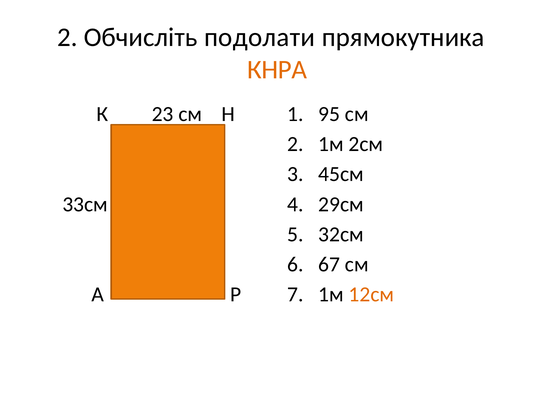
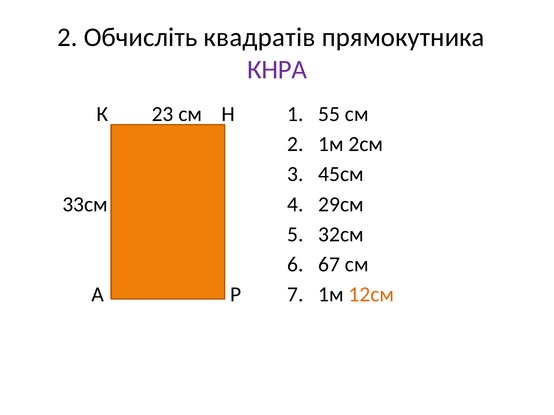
подолати: подолати -> квадратів (259, 37)
КНРА colour: orange -> purple (277, 70)
95: 95 -> 55 (329, 114)
